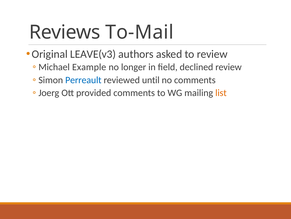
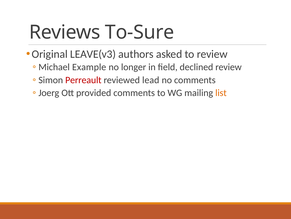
To-Mail: To-Mail -> To-Sure (140, 32)
Perreault colour: blue -> red (83, 80)
until: until -> lead (151, 80)
